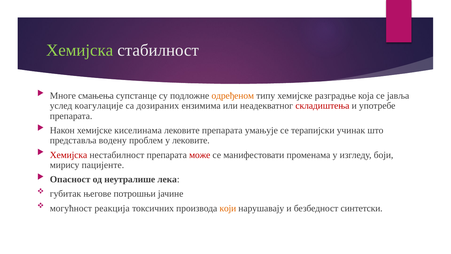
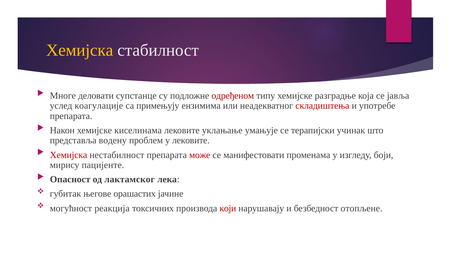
Хемијска colour: light green -> yellow (80, 50)
смањења: смањења -> деловати (96, 96)
одређеном colour: orange -> red (233, 96)
дозираних: дозираних -> примењују (158, 106)
лековите препарата: препарата -> уклањање (222, 130)
неутралише: неутралише -> лактамског (130, 179)
потрошњи: потрошњи -> орашастих (135, 194)
који colour: orange -> red (228, 208)
синтетски: синтетски -> отопљене (362, 208)
